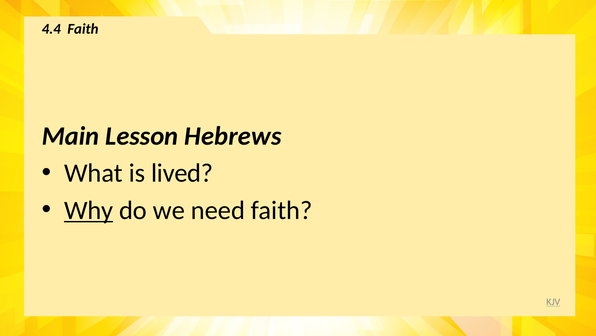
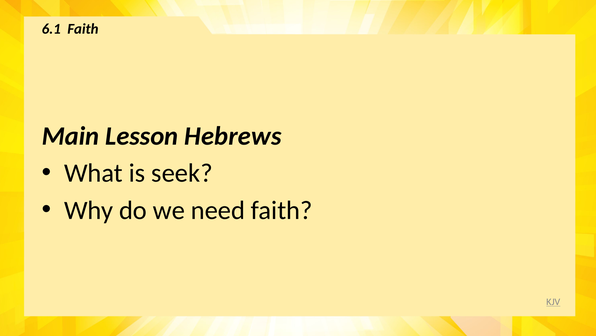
4.4: 4.4 -> 6.1 (51, 29)
lived: lived -> seek (182, 173)
Why underline: present -> none (89, 210)
